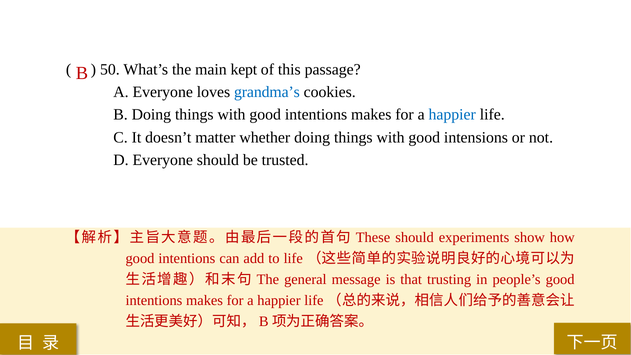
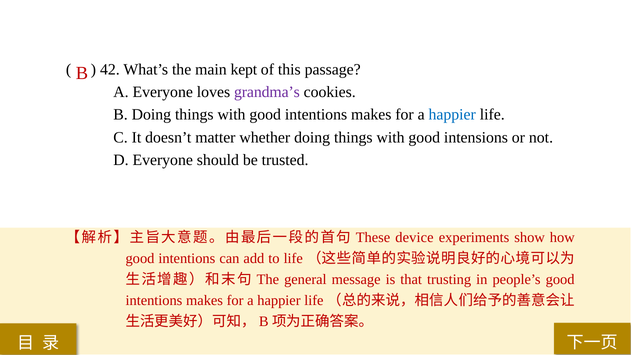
50: 50 -> 42 (110, 69)
grandma’s colour: blue -> purple (267, 92)
should: should -> device (414, 237)
